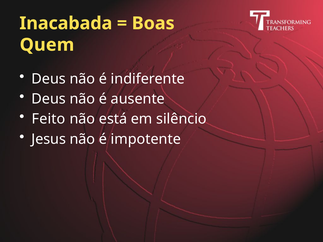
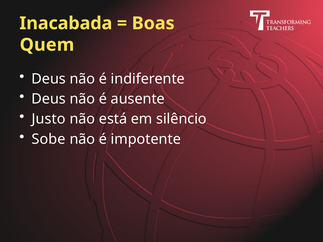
Feito: Feito -> Justo (49, 119)
Jesus: Jesus -> Sobe (49, 139)
